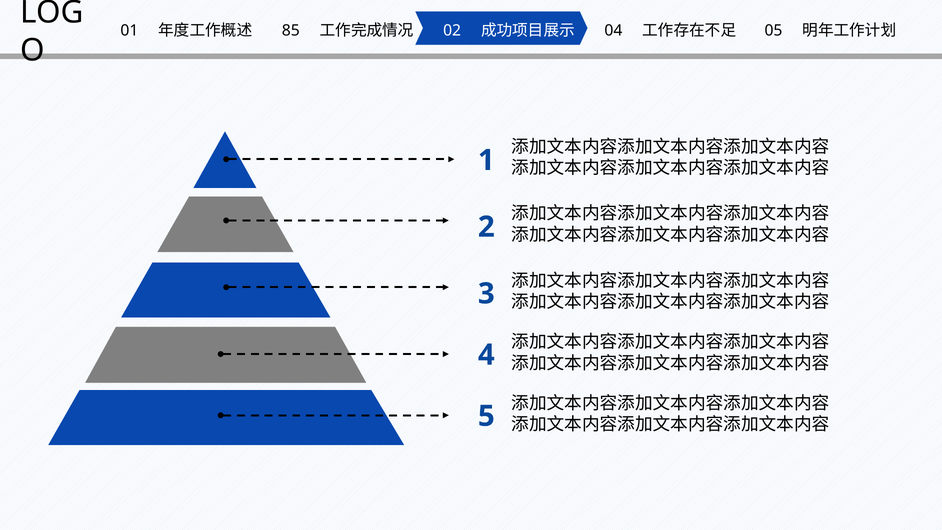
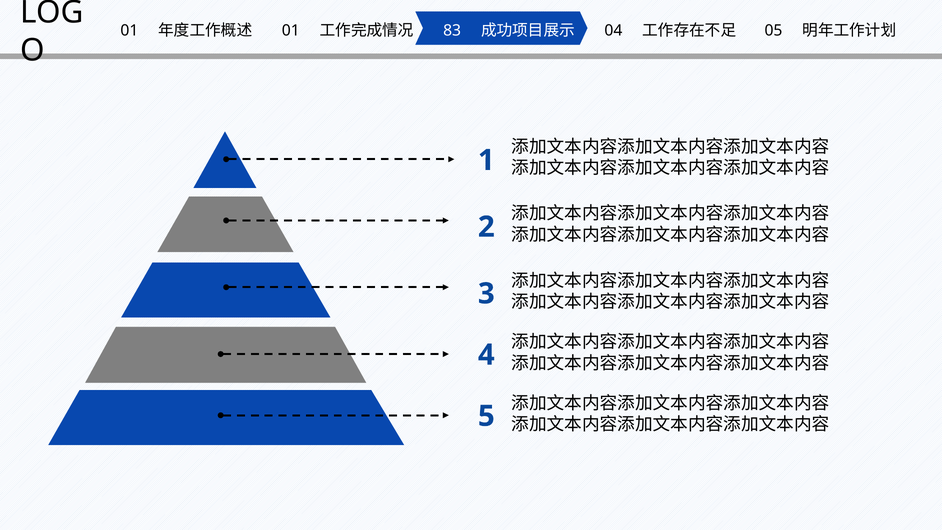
85: 85 -> 01 (291, 31)
02: 02 -> 83 (452, 31)
